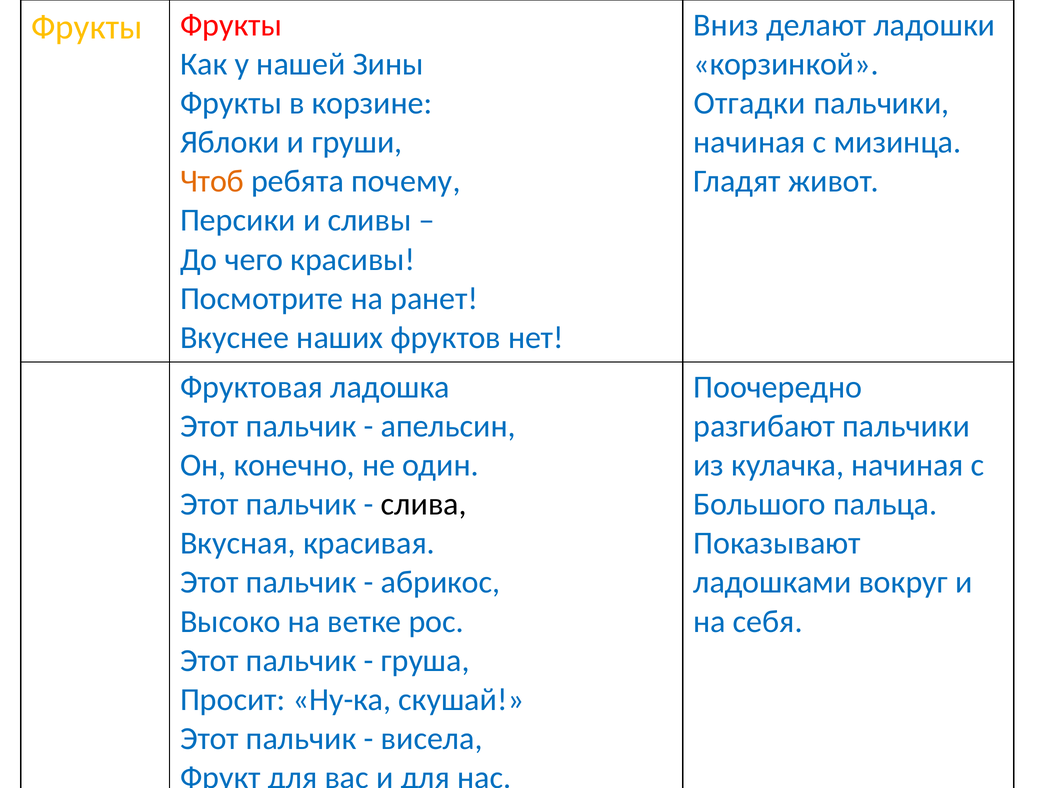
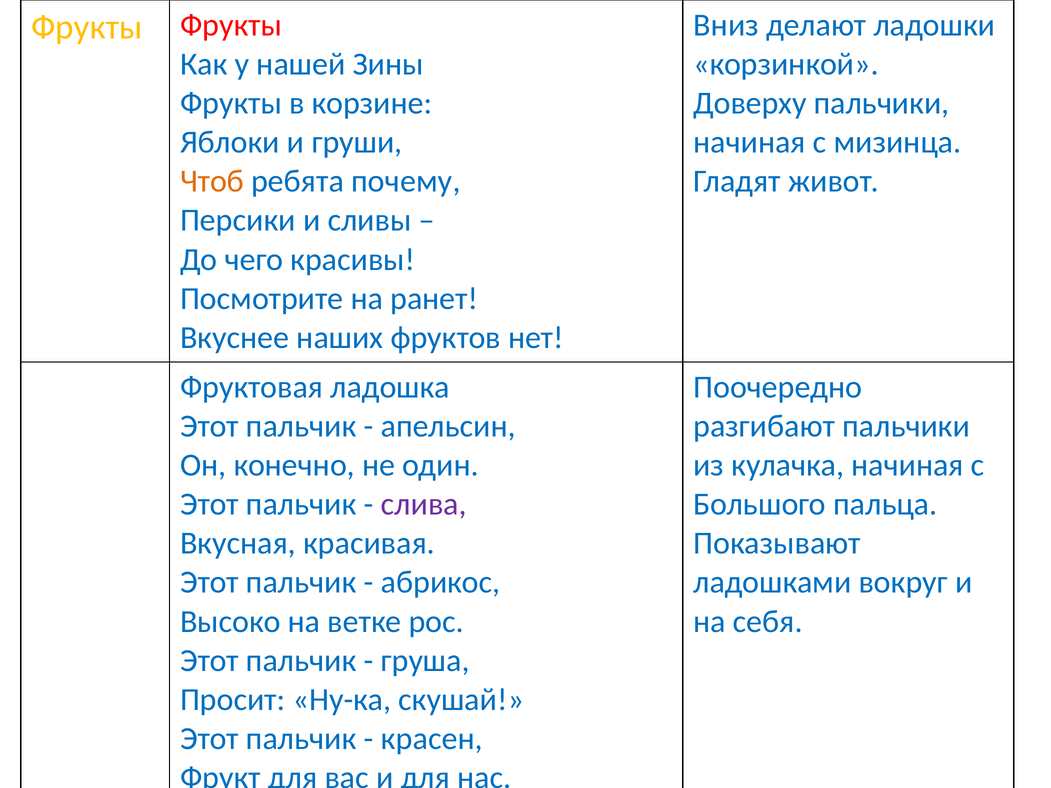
Отгадки: Отгадки -> Доверху (750, 103)
слива colour: black -> purple (424, 504)
висела: висела -> красен (432, 739)
